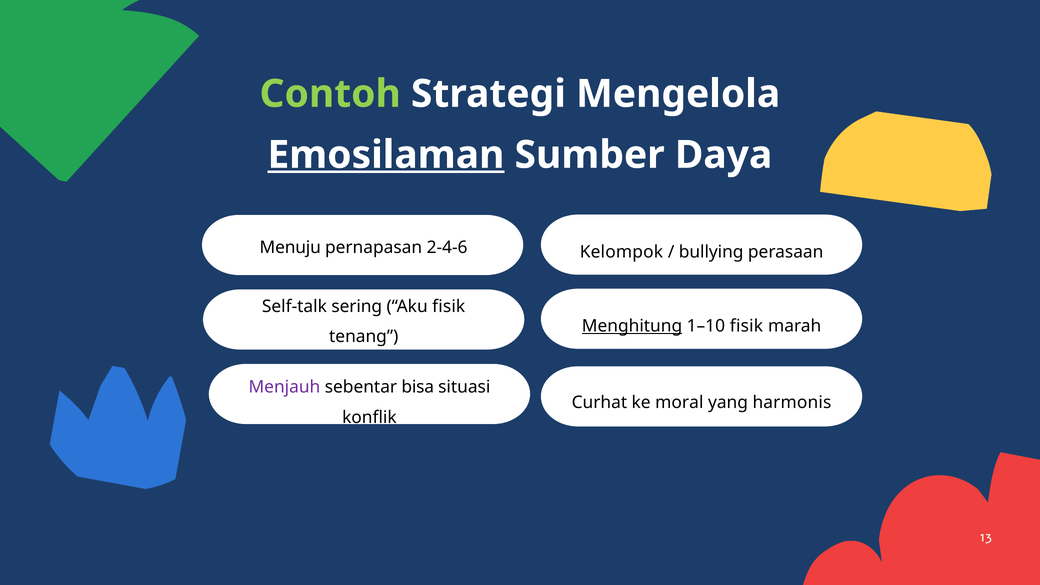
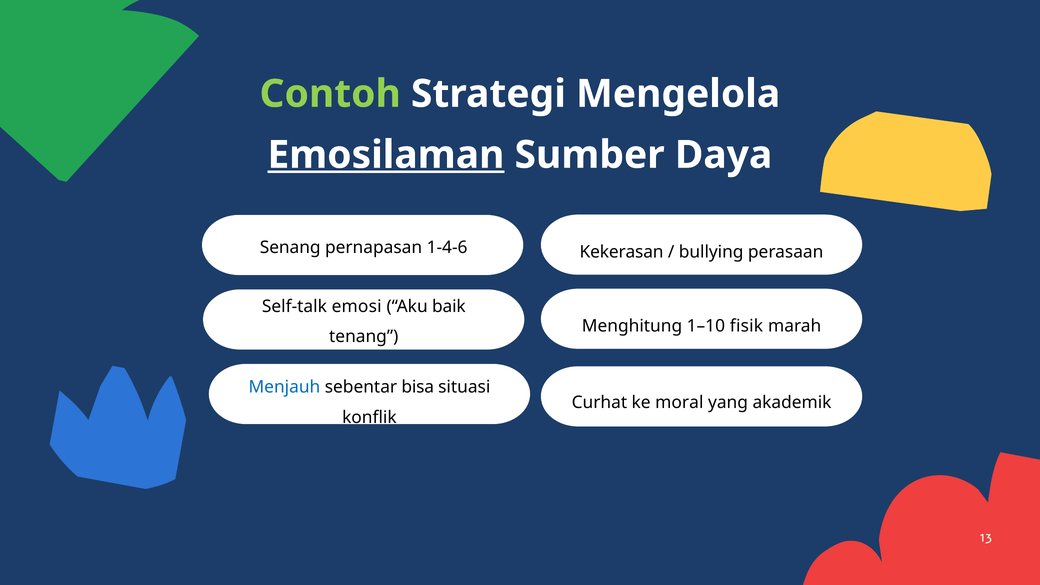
Menuju: Menuju -> Senang (290, 248)
2-4-6: 2-4-6 -> 1-4-6 (447, 248)
Kelompok: Kelompok -> Kekerasan (622, 252)
sering: sering -> emosi (357, 306)
Aku fisik: fisik -> baik (449, 306)
Menghitung underline: present -> none (632, 326)
Menjauh colour: purple -> blue (284, 387)
harmonis: harmonis -> akademik (792, 402)
